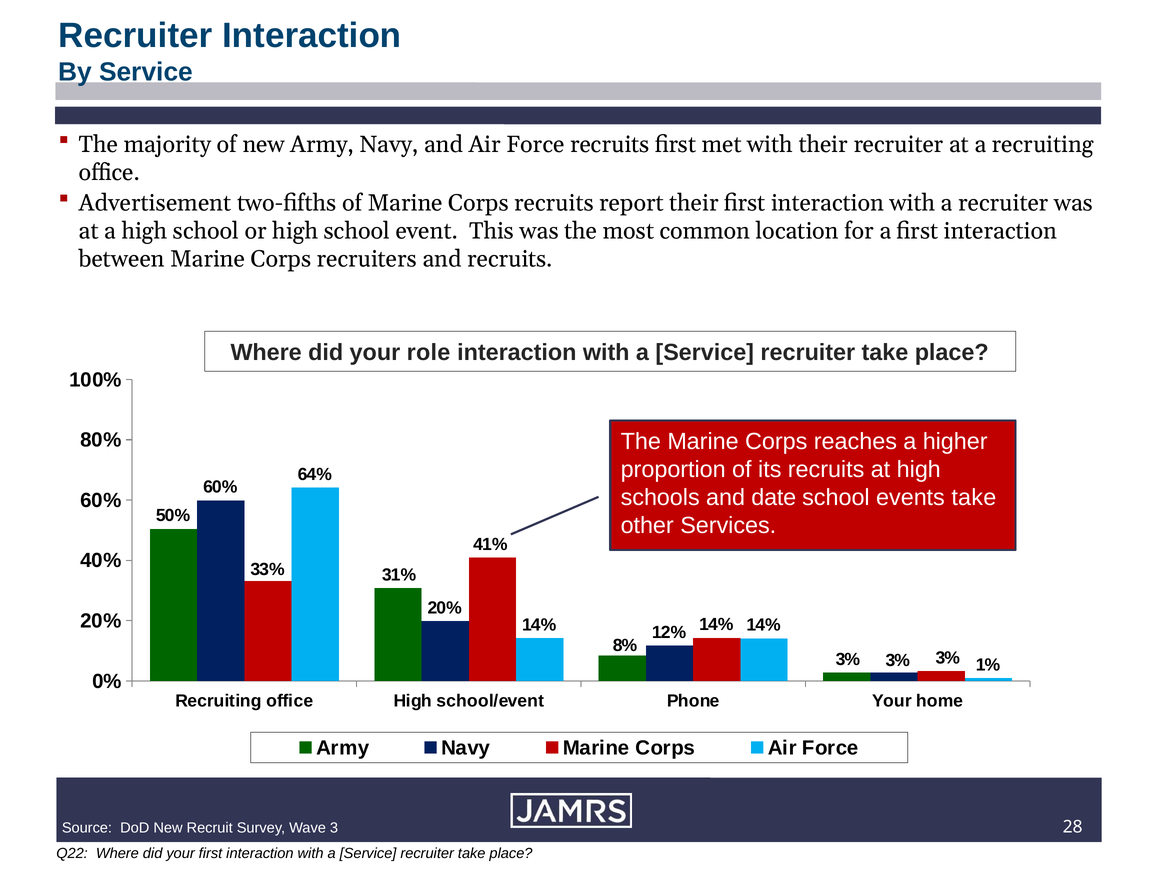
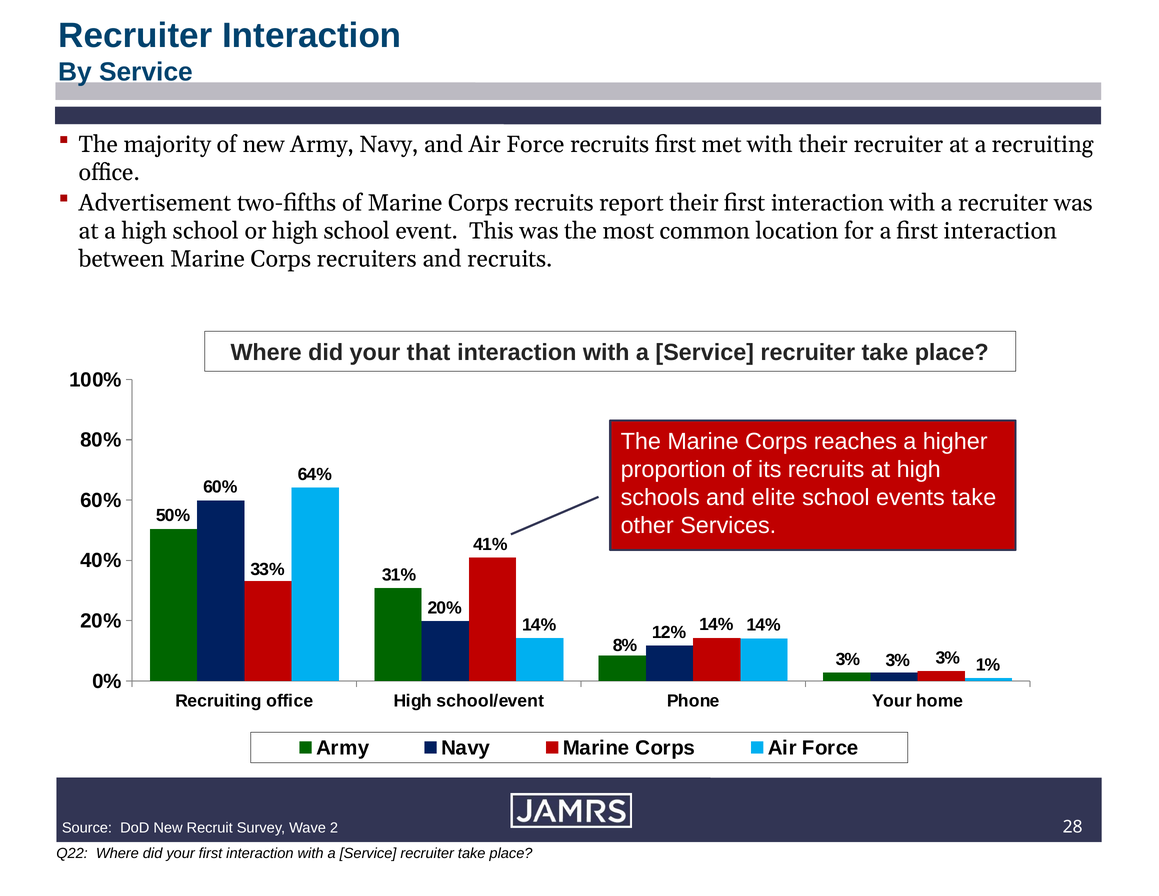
role: role -> that (429, 353)
date: date -> elite (774, 497)
3: 3 -> 2 (334, 828)
